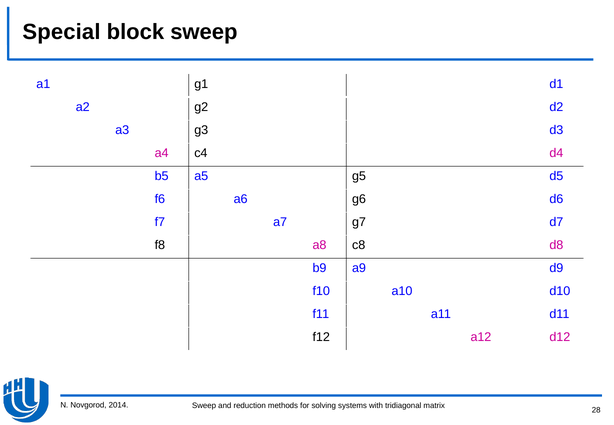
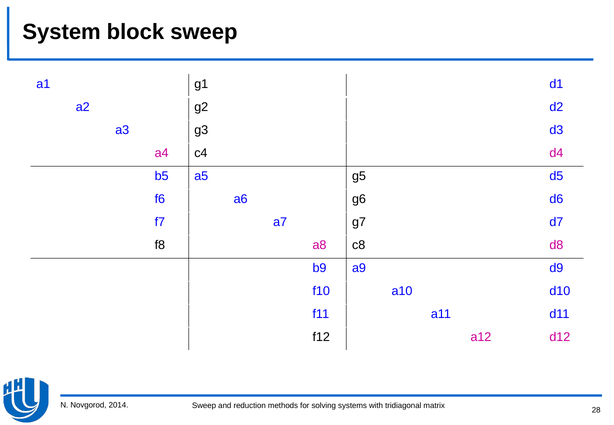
Special: Special -> System (62, 32)
